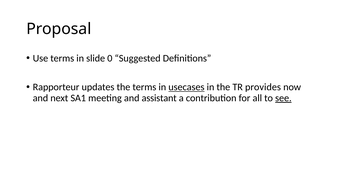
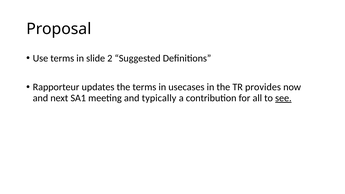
0: 0 -> 2 (110, 58)
usecases underline: present -> none (186, 87)
assistant: assistant -> typically (159, 98)
